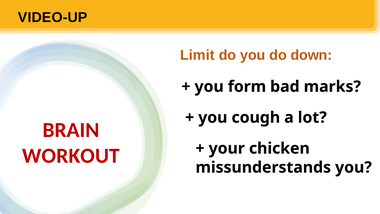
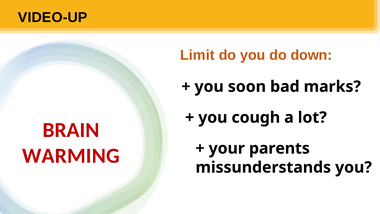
form: form -> soon (247, 87)
chicken: chicken -> parents (279, 148)
WORKOUT: WORKOUT -> WARMING (71, 156)
